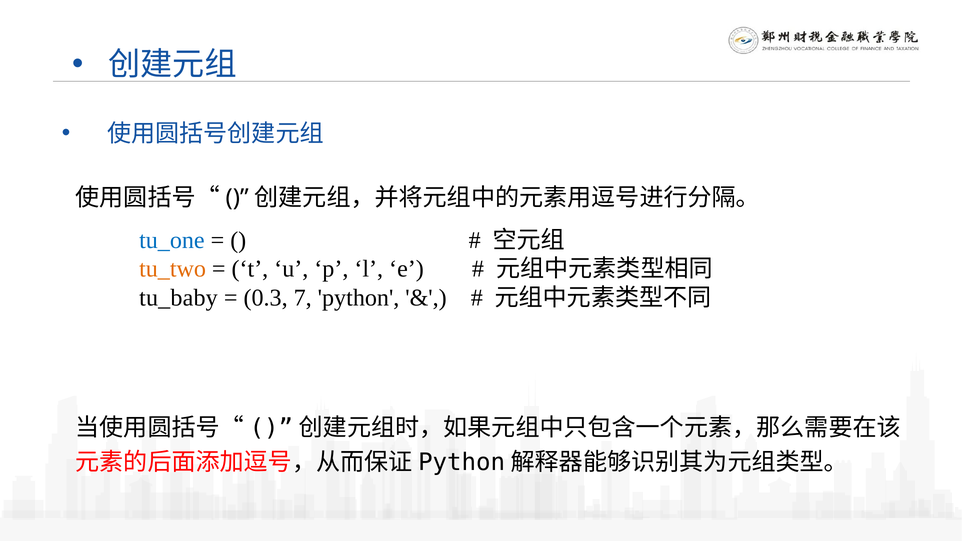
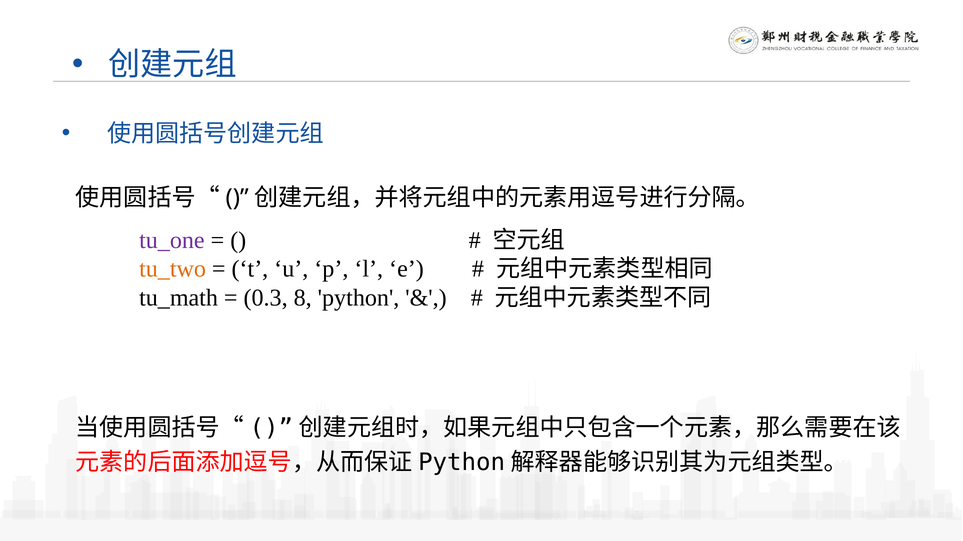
tu_one colour: blue -> purple (172, 240)
tu_baby: tu_baby -> tu_math (179, 298)
7: 7 -> 8 (303, 298)
